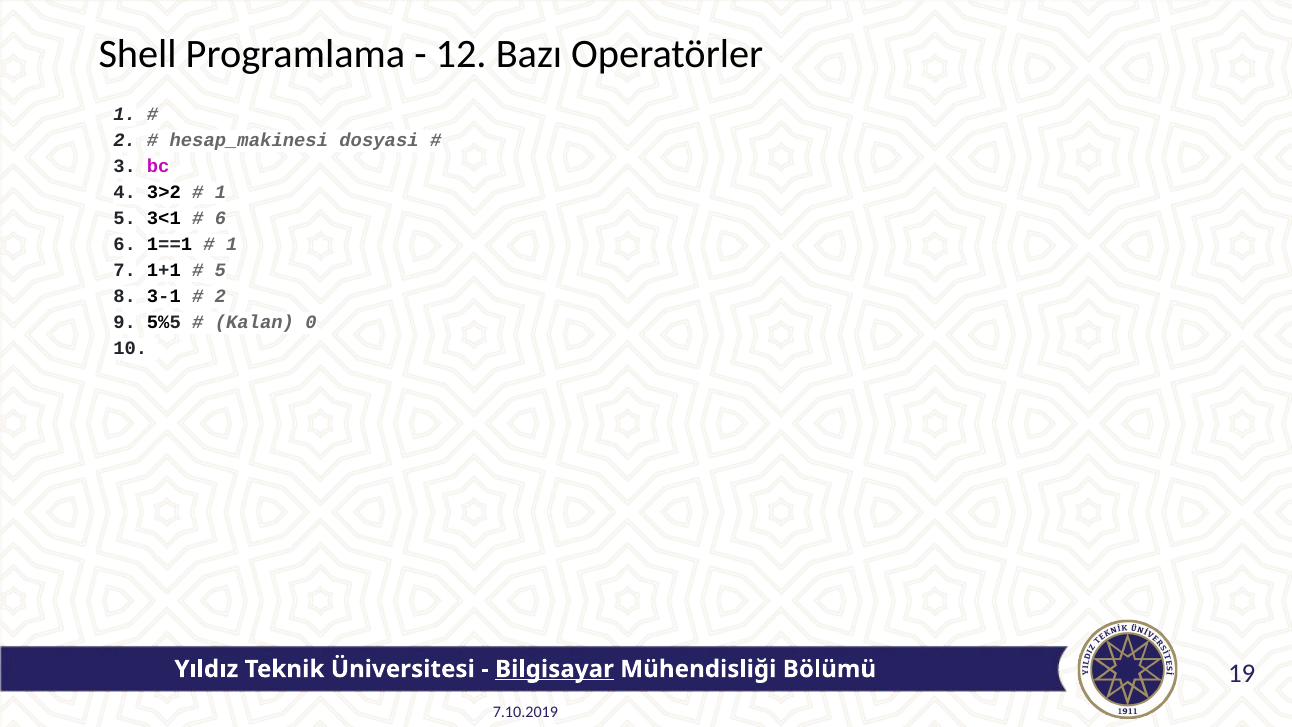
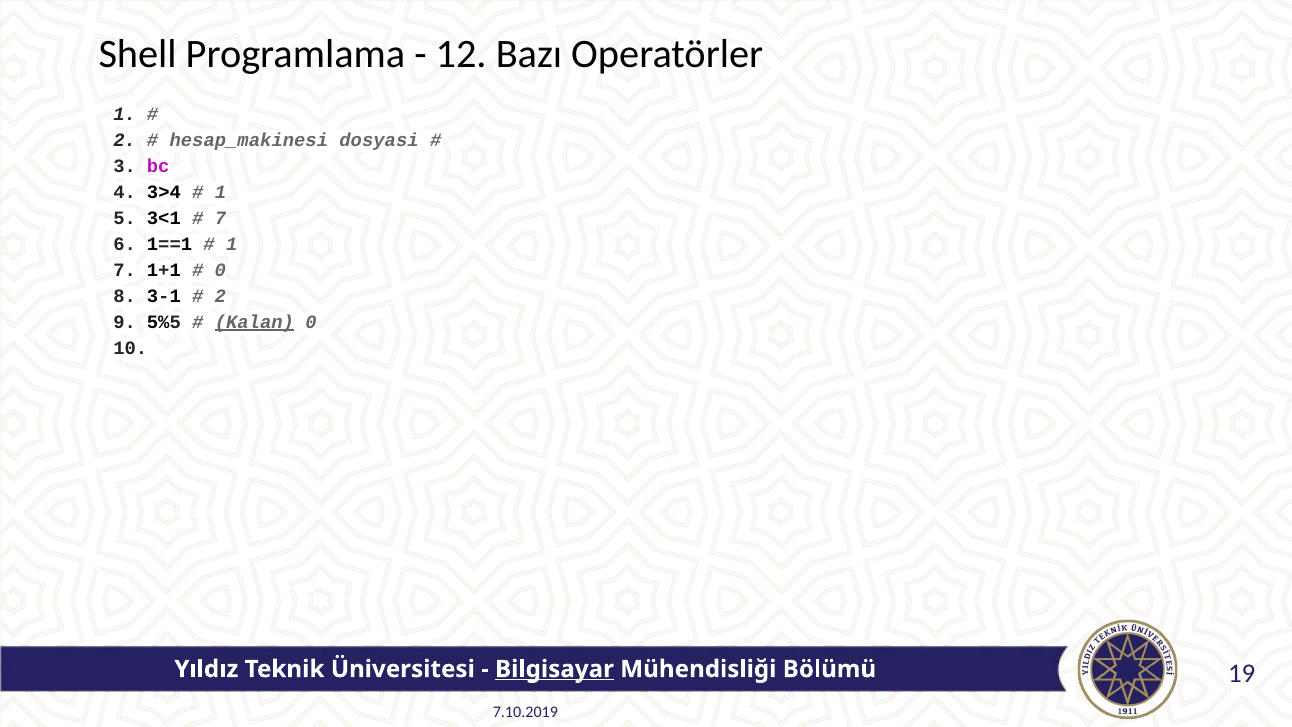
3>2: 3>2 -> 3>4 (164, 192)
6: 6 -> 7 (220, 218)
5: 5 -> 0 (220, 270)
Kalan underline: none -> present (254, 322)
